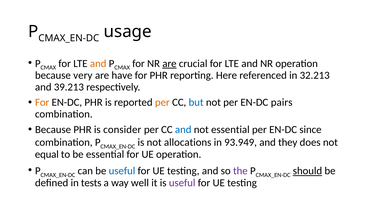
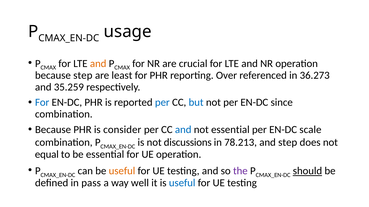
are underline: present -> none (169, 64)
because very: very -> step (83, 76)
have: have -> least (122, 76)
Here: Here -> Over (227, 76)
32.213: 32.213 -> 36.273 (315, 76)
39.213: 39.213 -> 35.259 (69, 87)
For colour: orange -> blue (42, 103)
per colour: orange -> blue (162, 103)
pairs: pairs -> since (282, 103)
since: since -> scale (310, 130)
allocations: allocations -> discussions (188, 143)
93.949: 93.949 -> 78.213 (241, 143)
and they: they -> step (288, 143)
useful colour: blue -> orange (122, 171)
tests: tests -> pass (91, 183)
useful colour: purple -> blue (182, 183)
